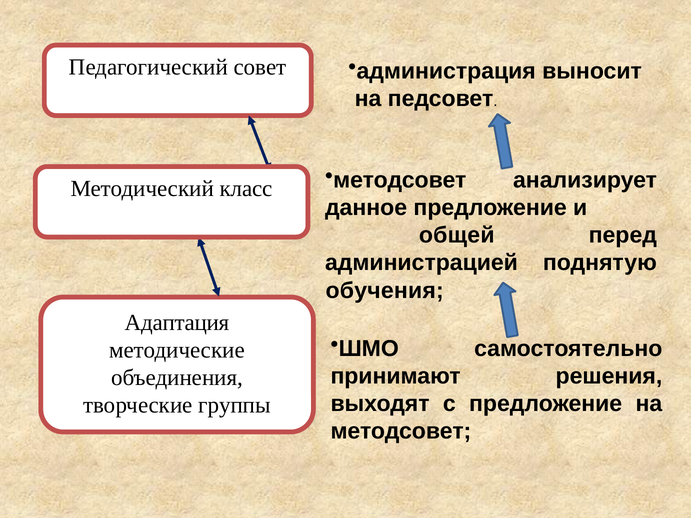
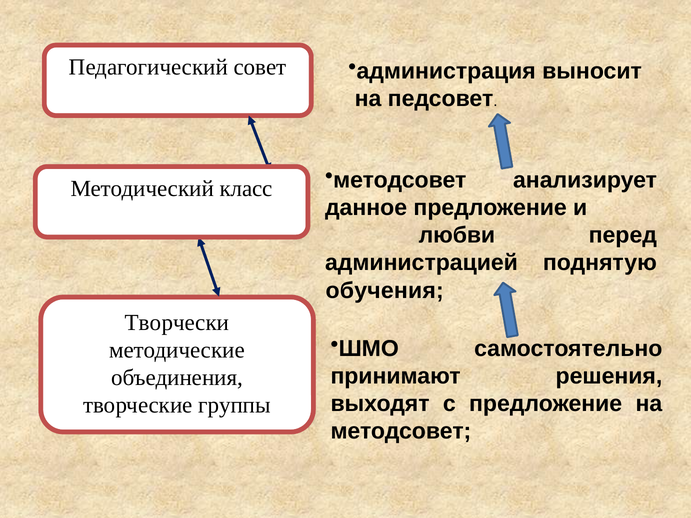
общей: общей -> любви (457, 235)
Адаптация: Адаптация -> Творчески (177, 323)
